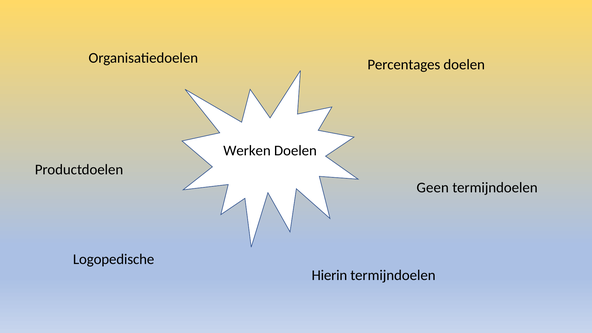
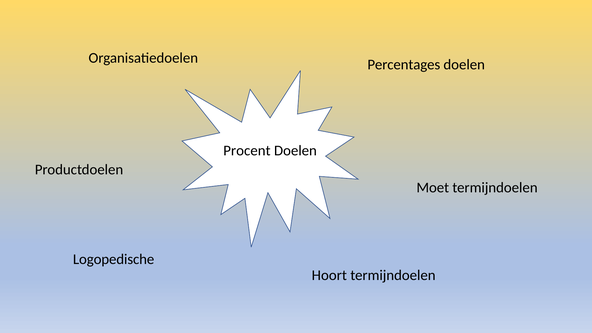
Werken: Werken -> Procent (247, 151)
Geen: Geen -> Moet (433, 188)
Hierin: Hierin -> Hoort (329, 275)
